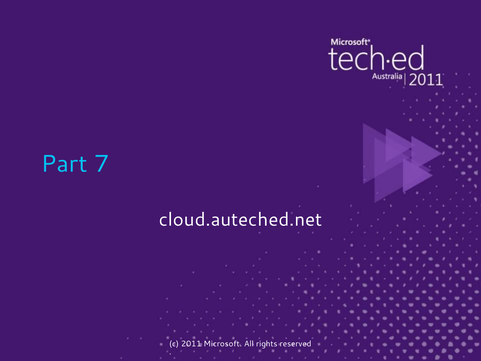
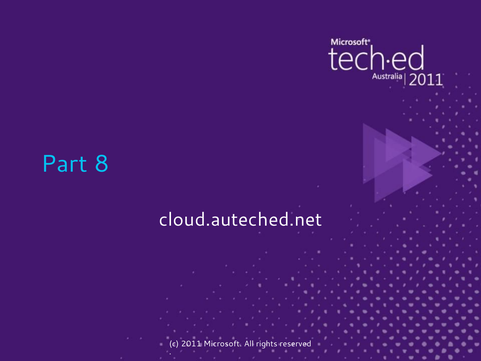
7: 7 -> 8 (102, 164)
